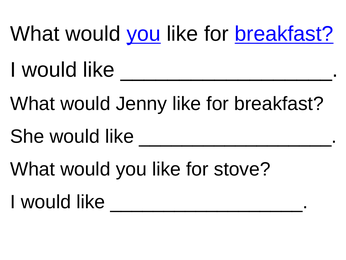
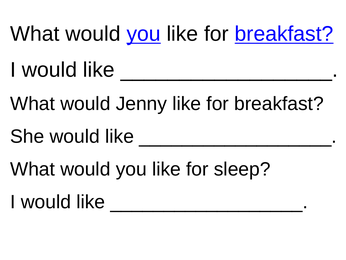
stove: stove -> sleep (242, 169)
